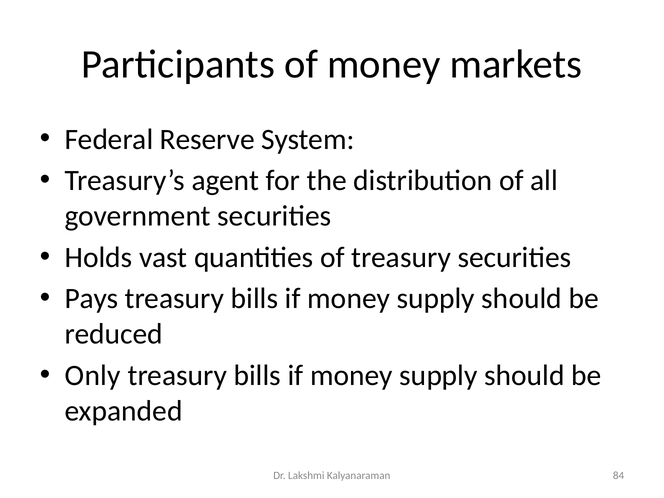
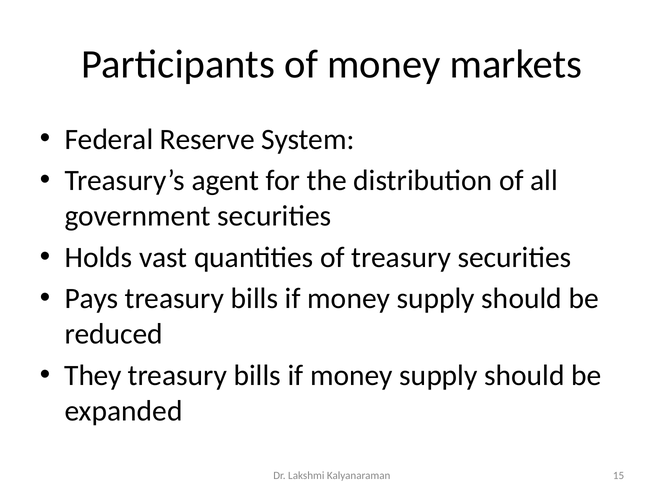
Only: Only -> They (93, 375)
84: 84 -> 15 (619, 475)
